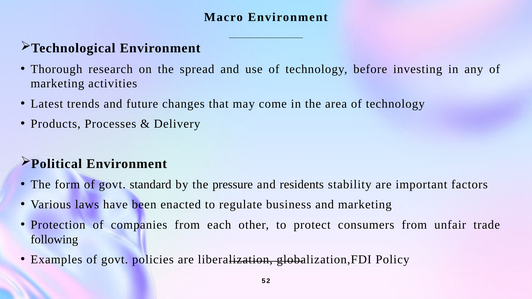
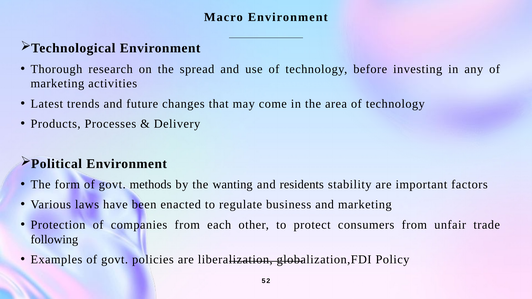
standard: standard -> methods (151, 185)
pressure: pressure -> wanting (233, 185)
